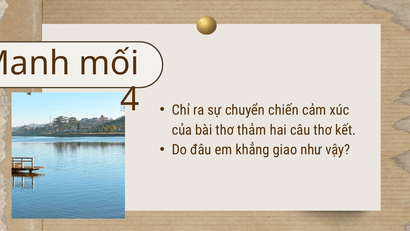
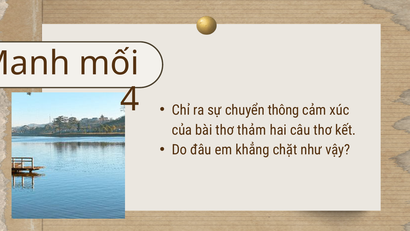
chiến: chiến -> thông (284, 110)
giao: giao -> chặt (285, 150)
